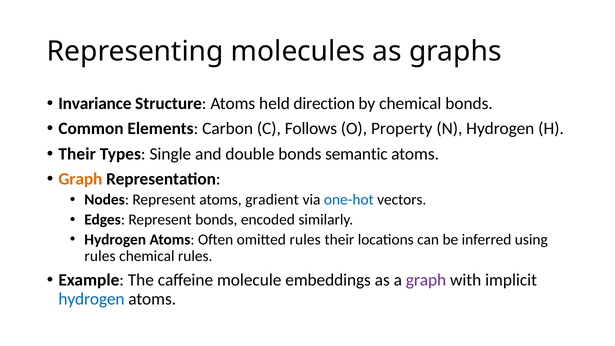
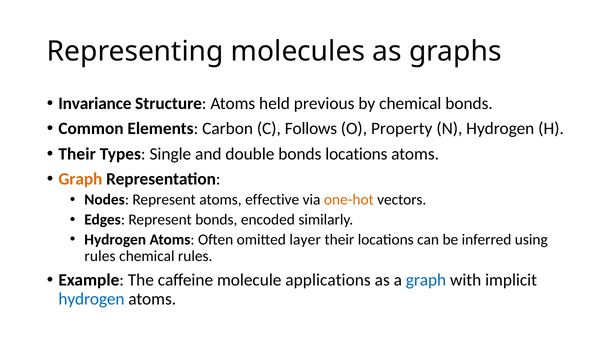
direction: direction -> previous (324, 104)
bonds semantic: semantic -> locations (356, 154)
gradient: gradient -> effective (272, 200)
one-hot colour: blue -> orange (349, 200)
omitted rules: rules -> layer (305, 239)
embeddings: embeddings -> applications (328, 280)
graph colour: purple -> blue (426, 280)
